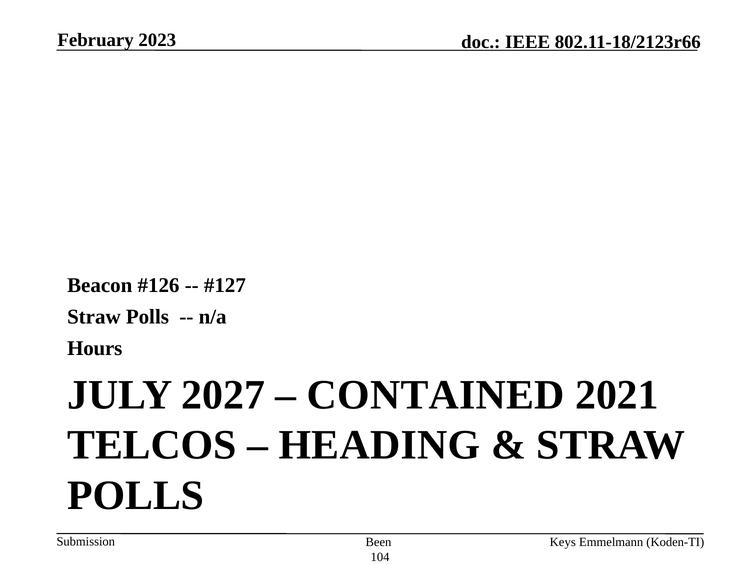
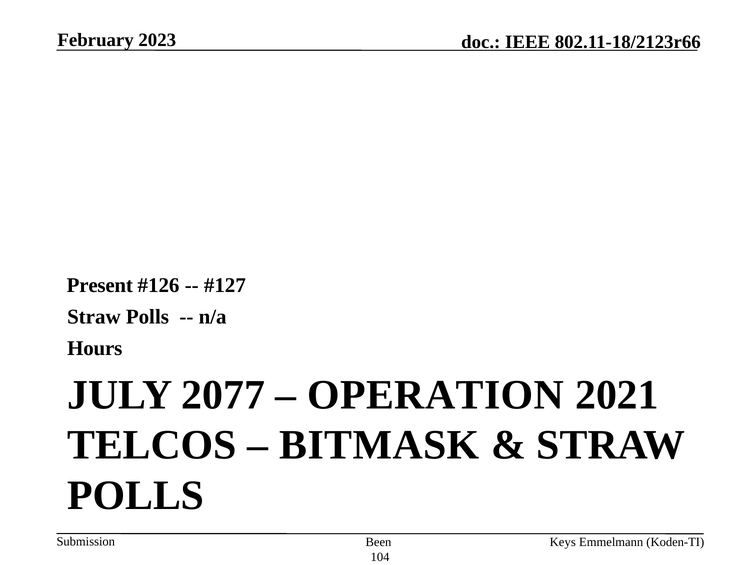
Beacon: Beacon -> Present (100, 286)
2027: 2027 -> 2077 (223, 395)
CONTAINED: CONTAINED -> OPERATION (436, 395)
HEADING: HEADING -> BITMASK (379, 445)
